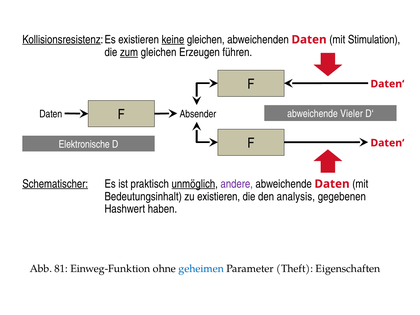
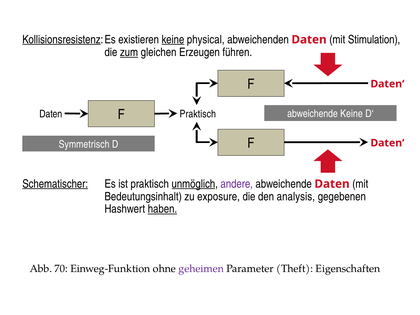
keine gleichen: gleichen -> physical (206, 40)
abweichende Vieler: Vieler -> Keine (352, 114)
Daten Absender: Absender -> Praktisch (198, 114)
Elektronische: Elektronische -> Symmetrisch (84, 144)
zu existieren: existieren -> exposure (219, 197)
haben underline: none -> present (162, 209)
81: 81 -> 70 (61, 269)
geheimen colour: blue -> purple (201, 269)
